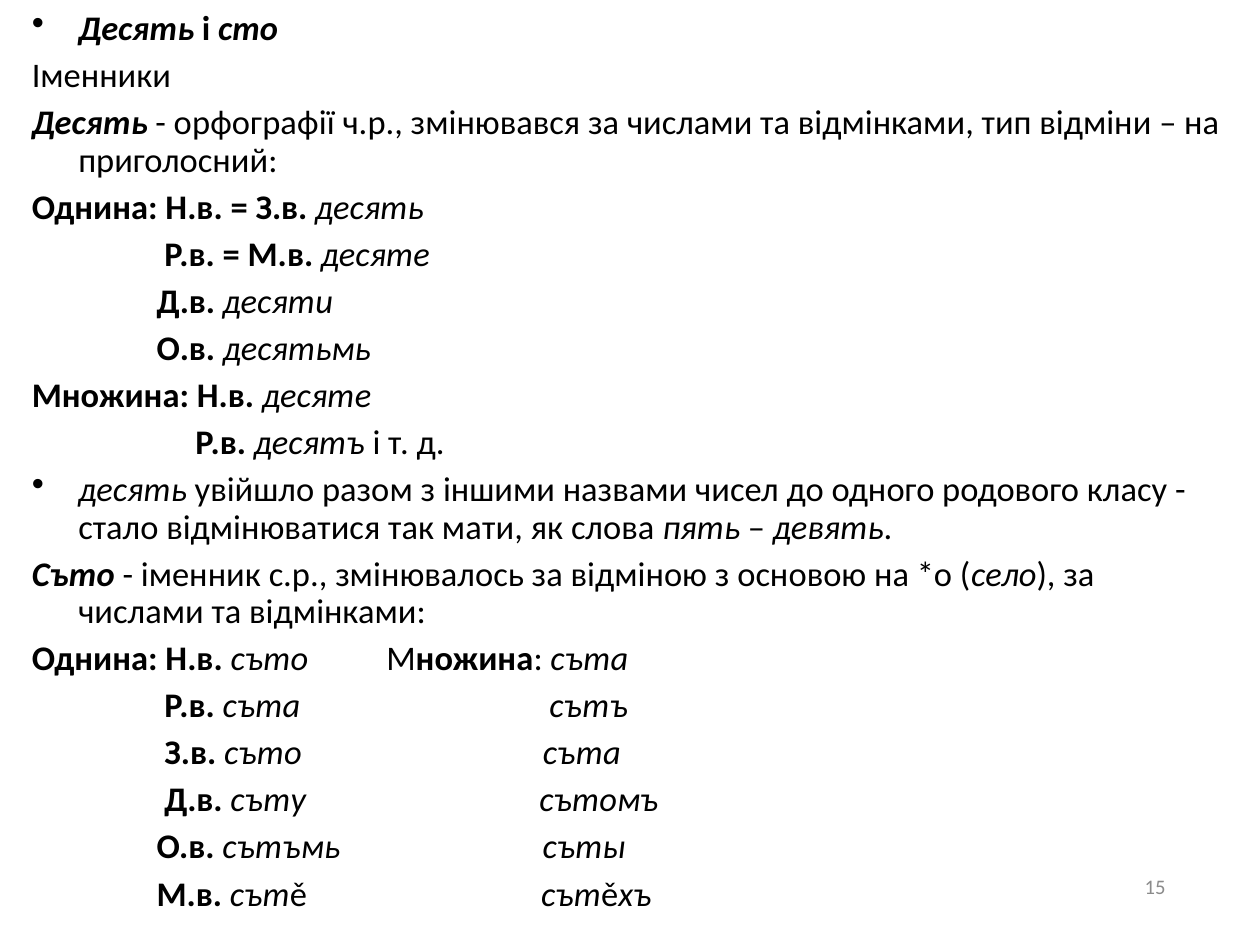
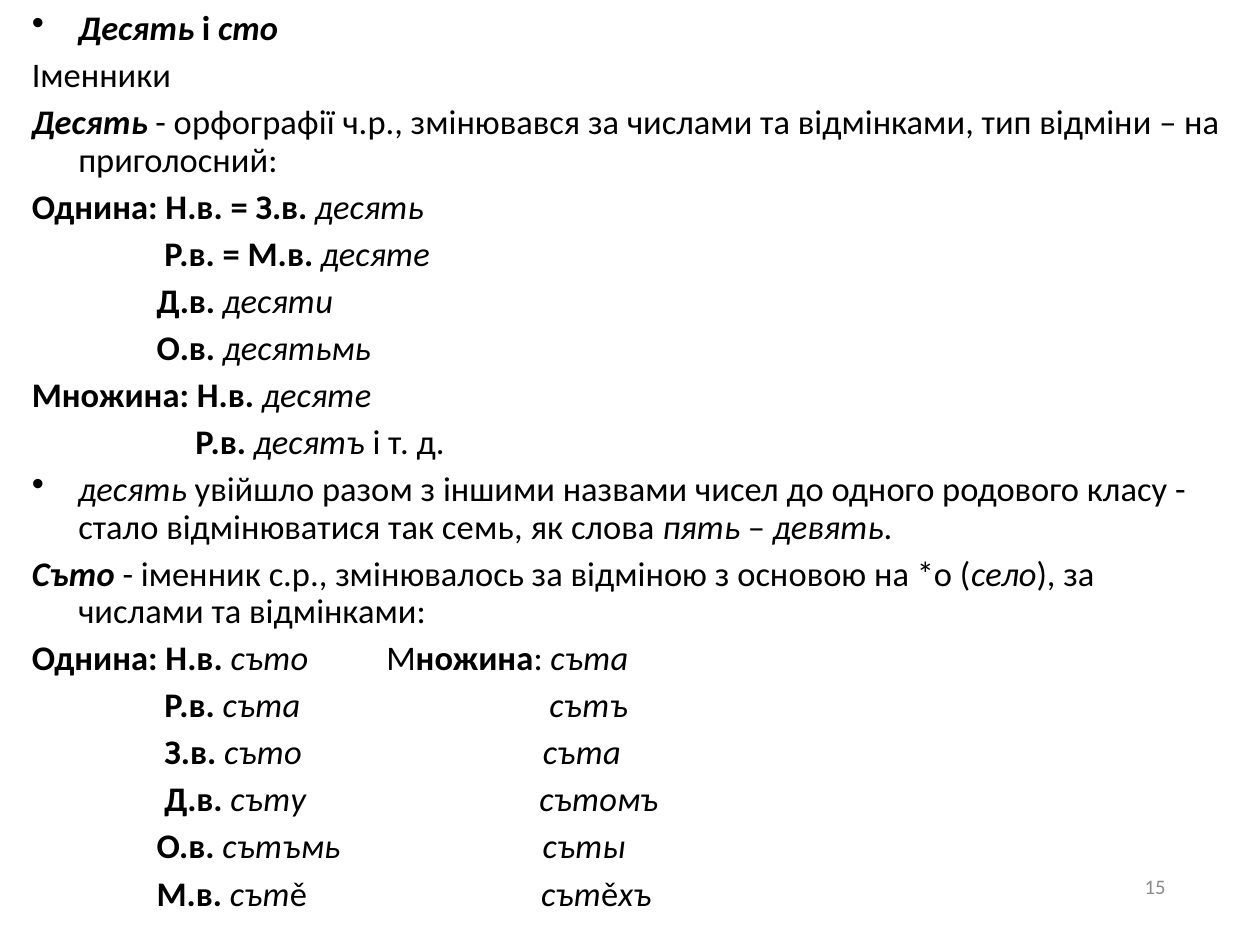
мати: мати -> семь (482, 528)
